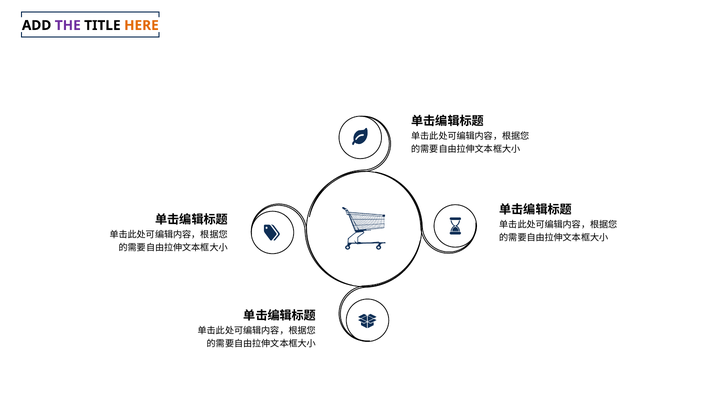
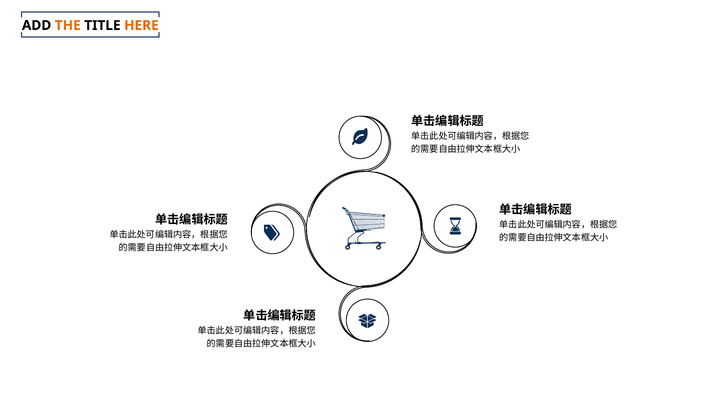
THE colour: purple -> orange (68, 25)
